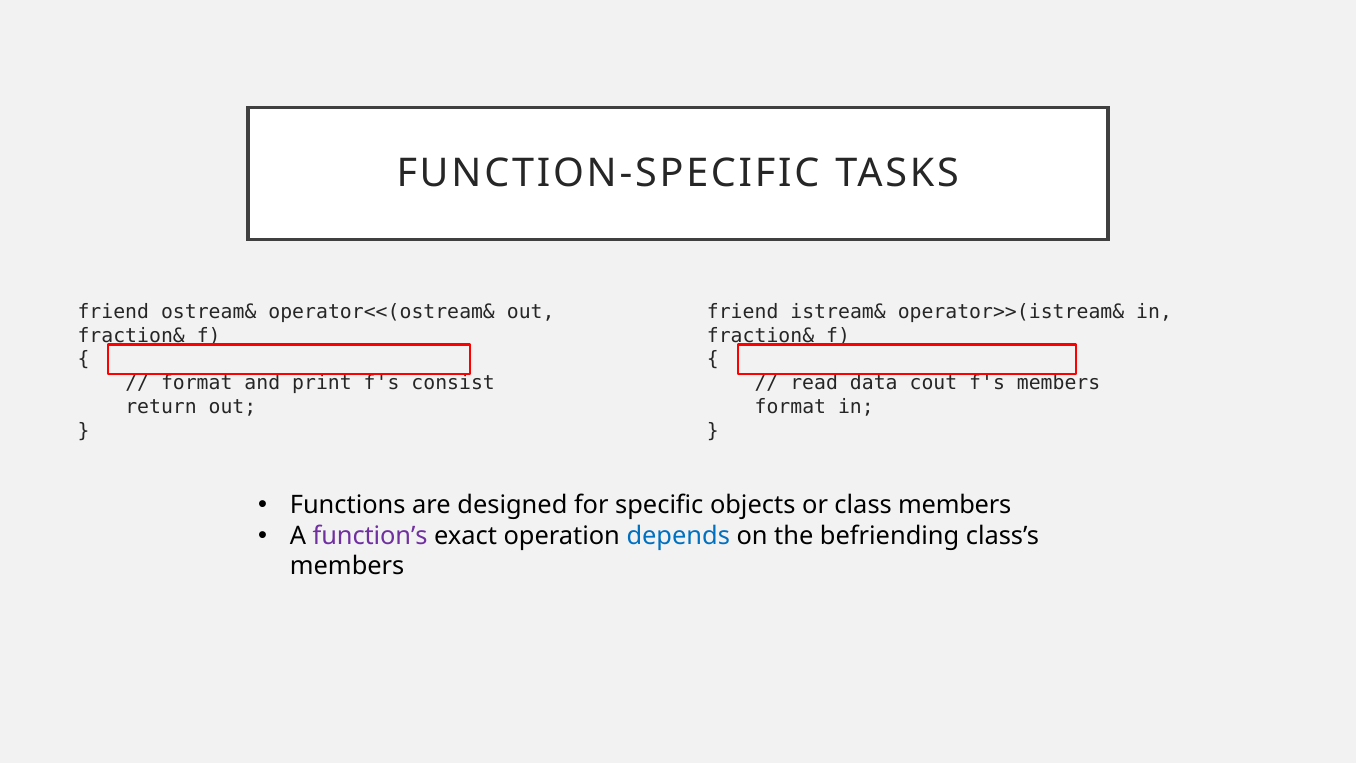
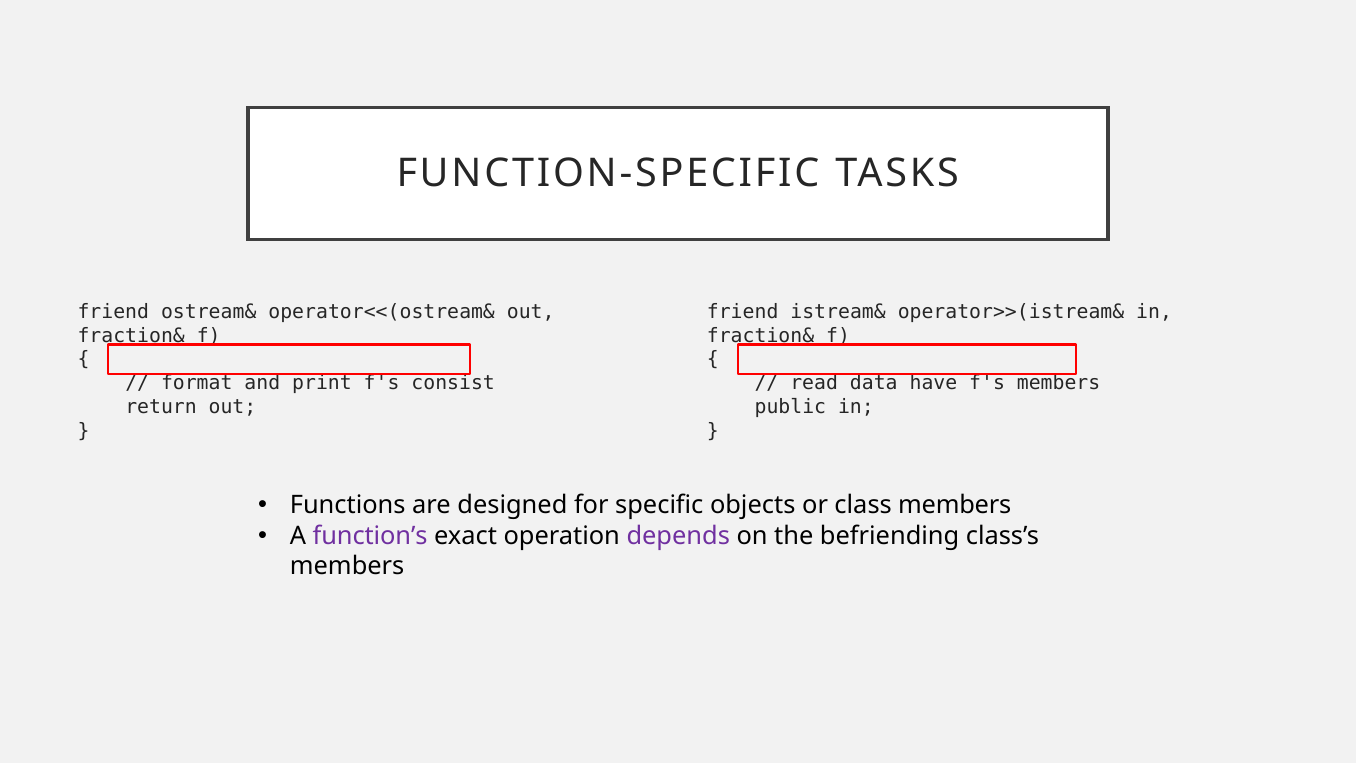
cout: cout -> have (933, 383)
format: format -> public (790, 407)
depends colour: blue -> purple (678, 536)
